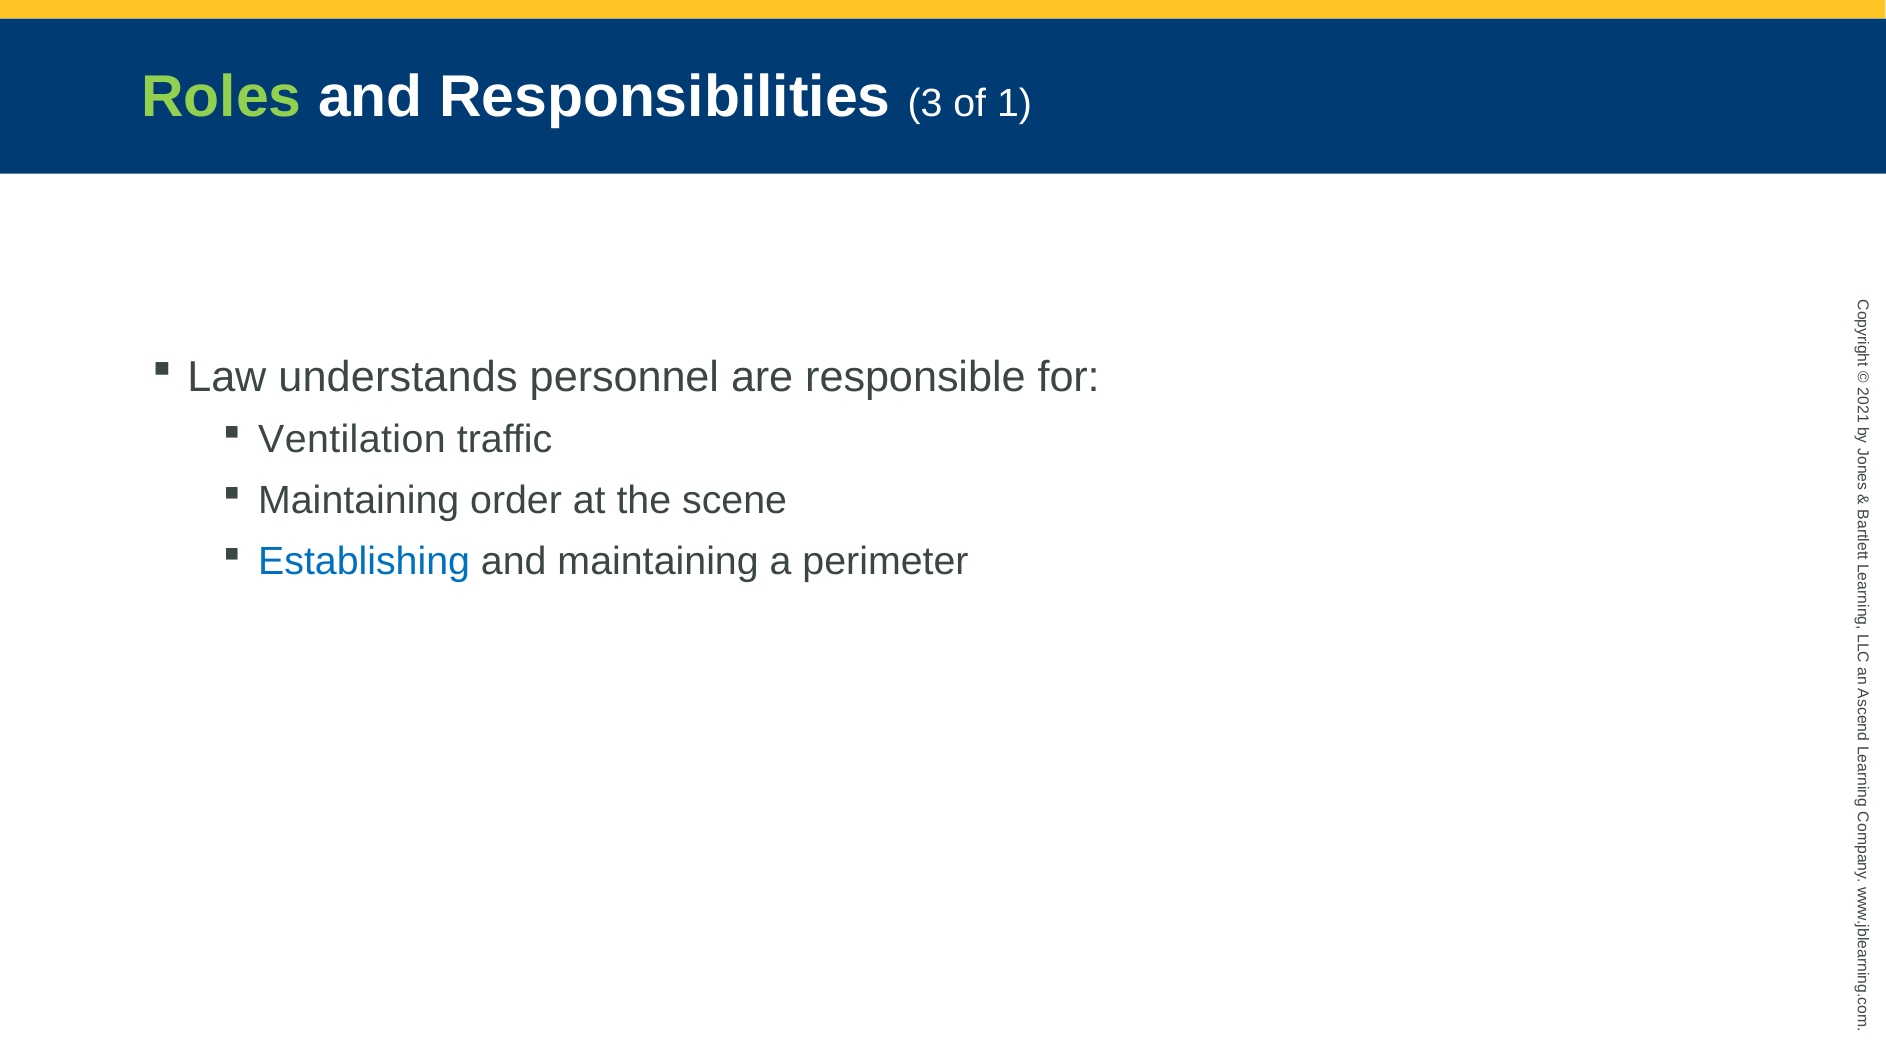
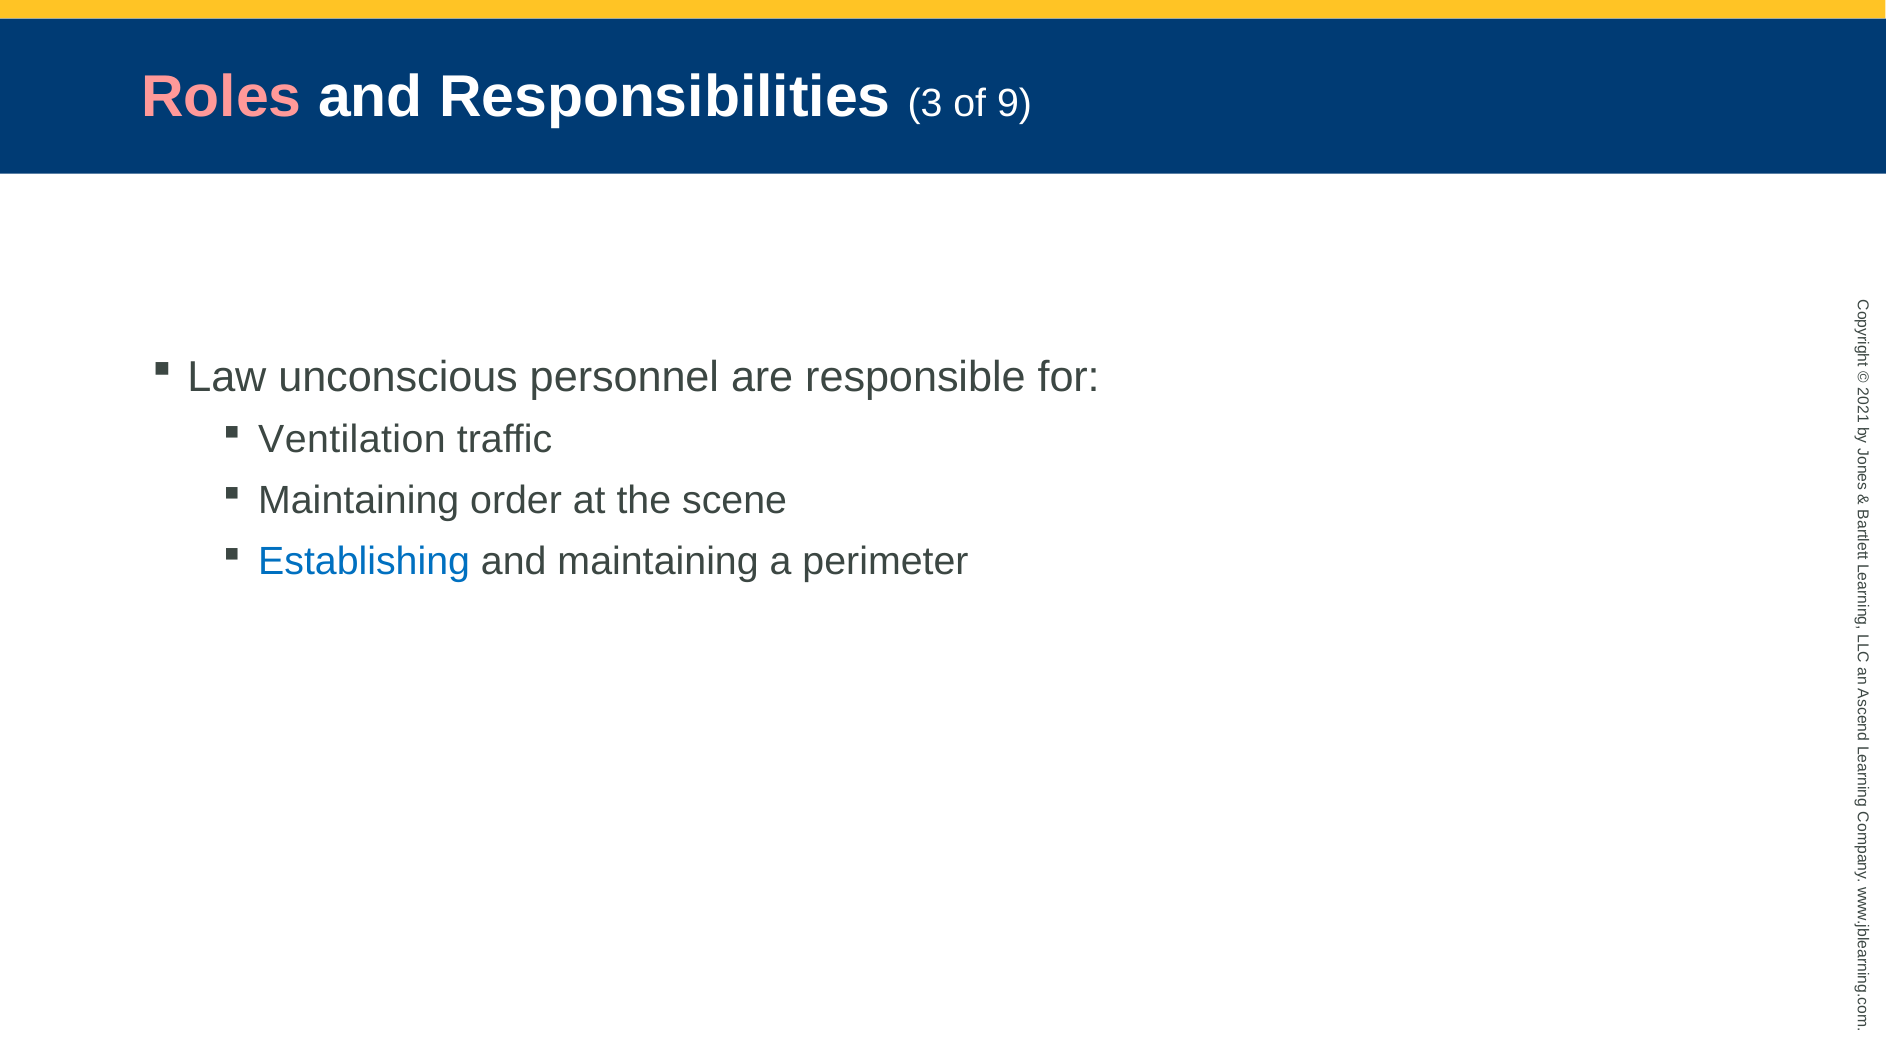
Roles colour: light green -> pink (222, 97)
of 1: 1 -> 9 (1015, 103)
understands: understands -> unconscious (398, 377)
